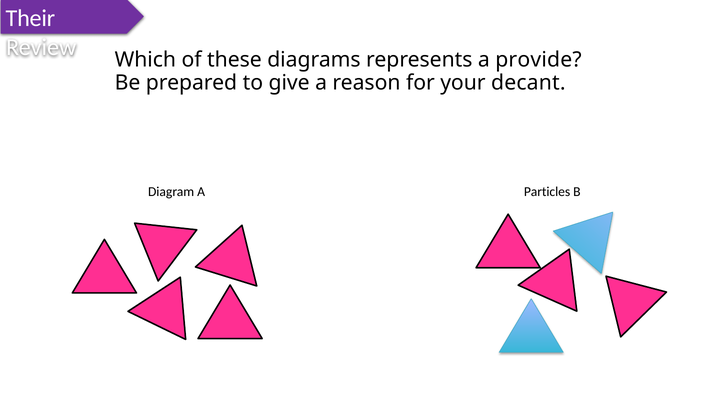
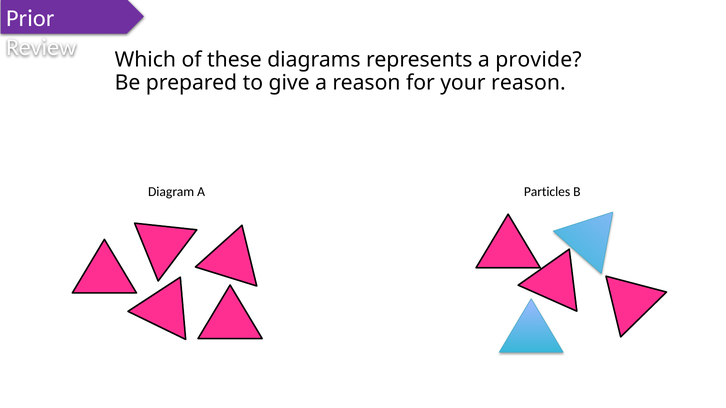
Their: Their -> Prior (30, 18)
your decant: decant -> reason (528, 83)
